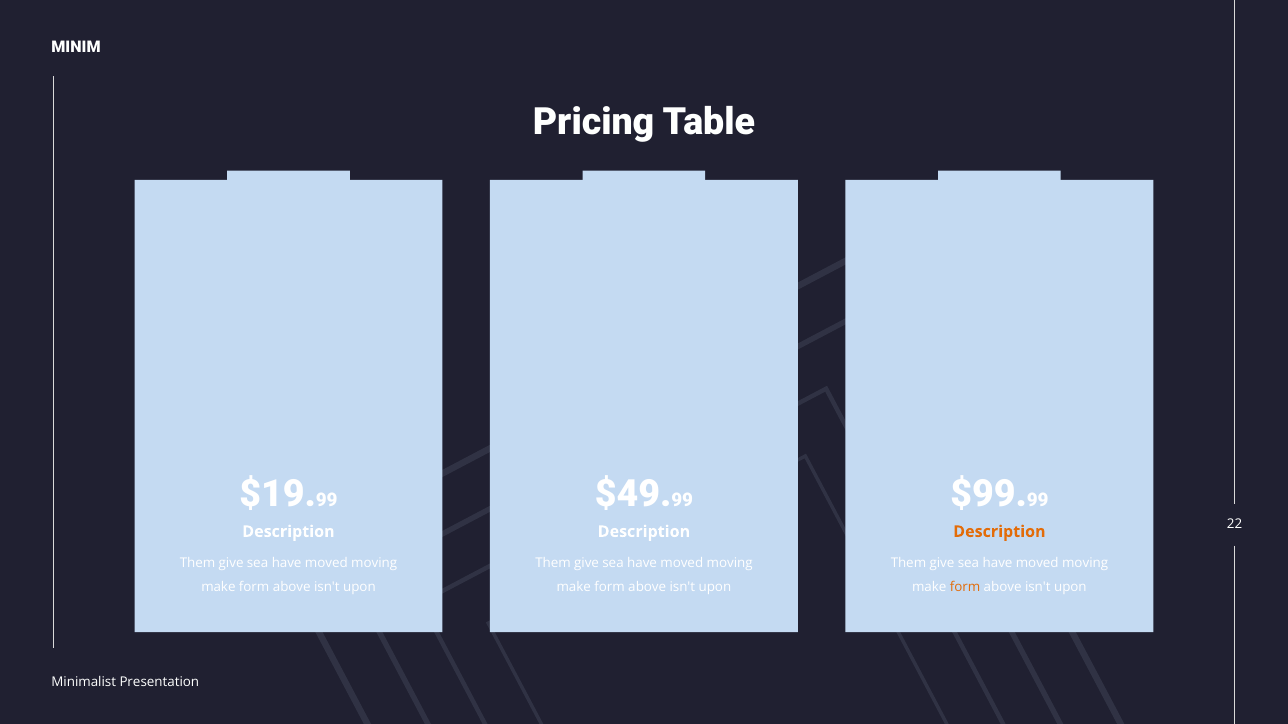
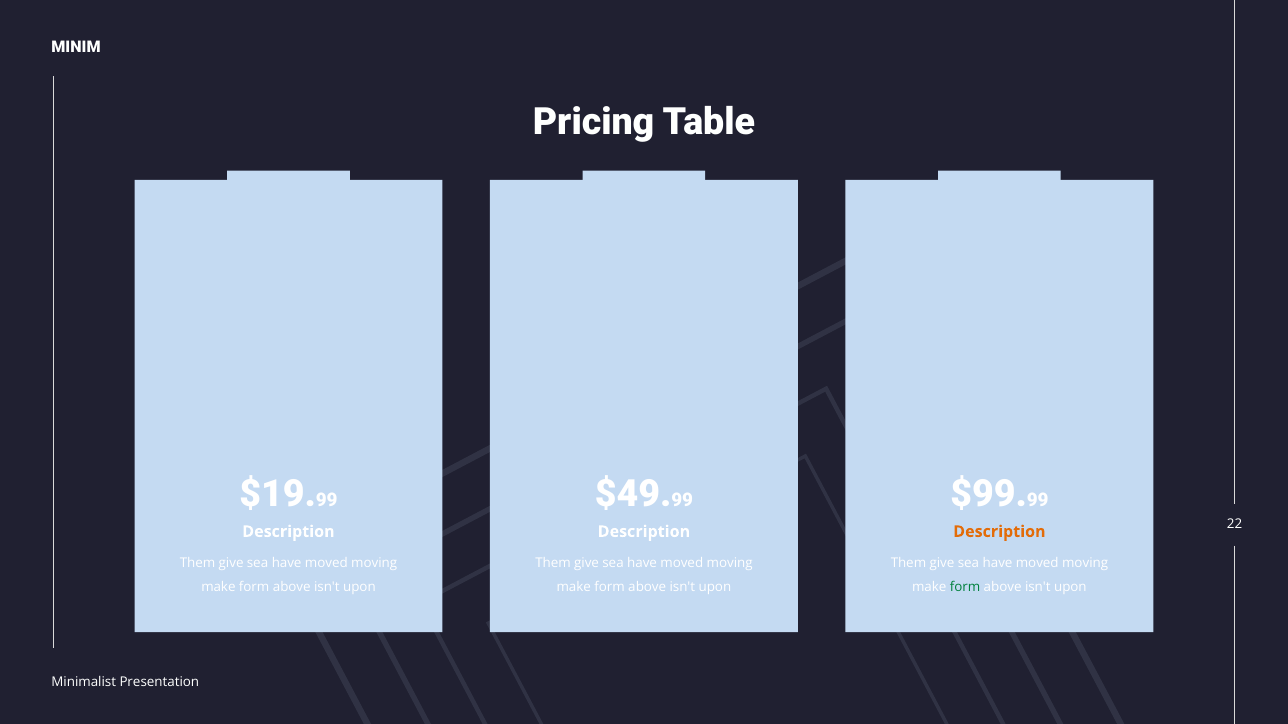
form colour: orange -> green (965, 588)
